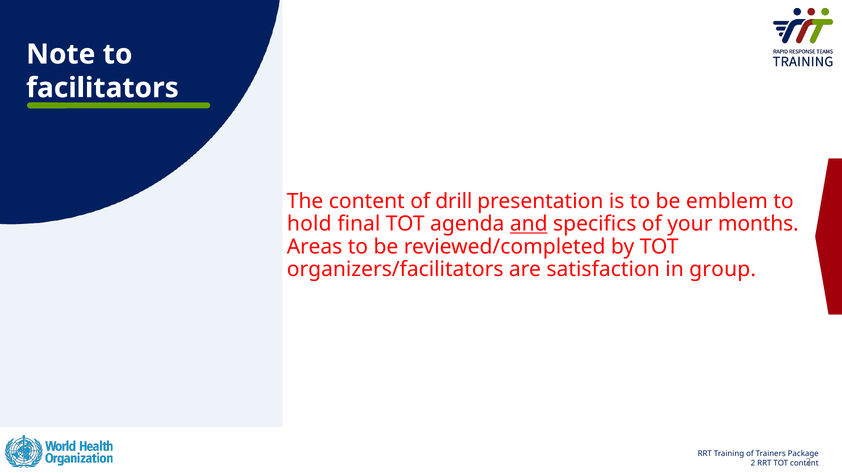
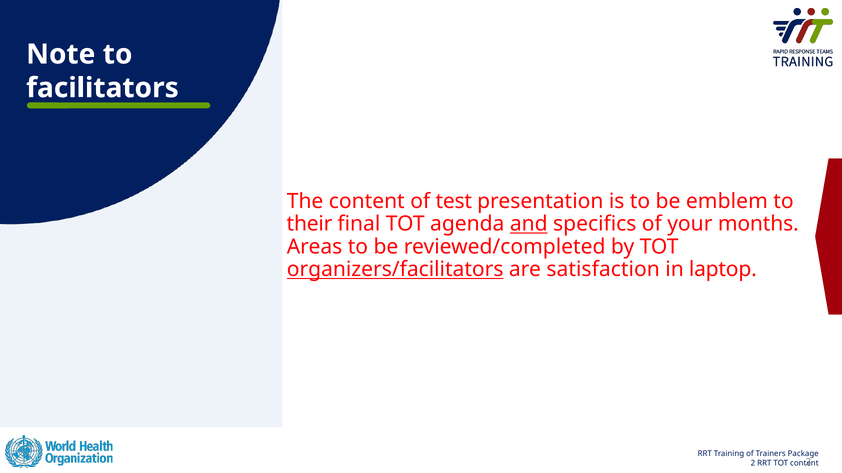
drill: drill -> test (454, 202)
hold: hold -> their (310, 224)
organizers/facilitators underline: none -> present (395, 270)
group: group -> laptop (723, 270)
